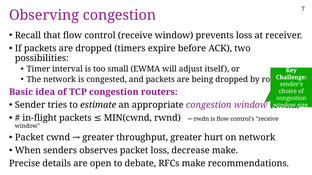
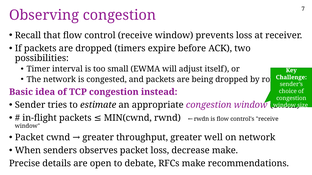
congestion routers: routers -> instead (159, 92)
hurt: hurt -> well (213, 138)
